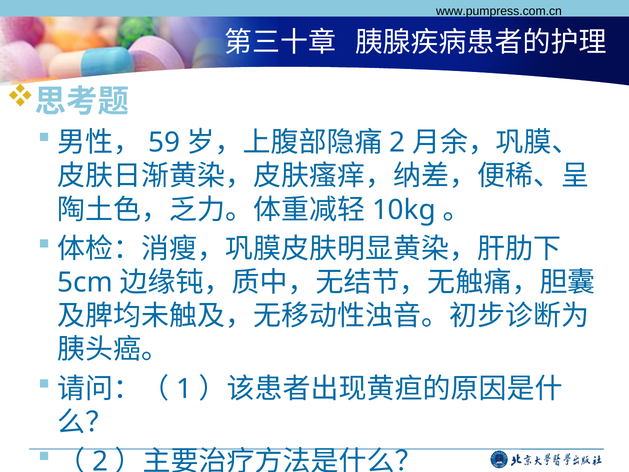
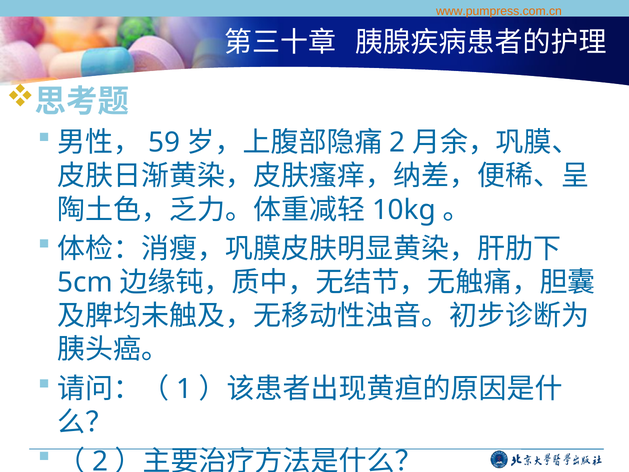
www.pumpress.com.cn colour: black -> orange (499, 11)
